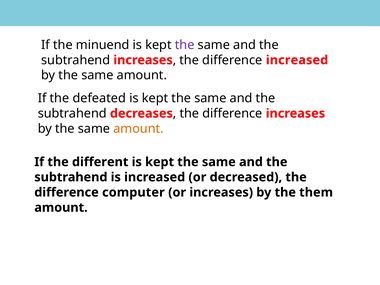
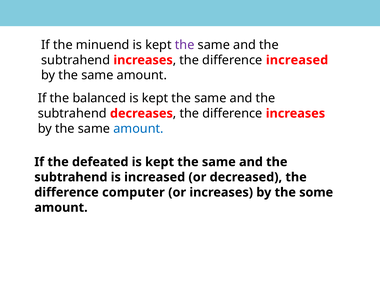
defeated: defeated -> balanced (99, 98)
amount colour: orange -> blue (138, 129)
different: different -> defeated (100, 162)
them: them -> some (316, 192)
